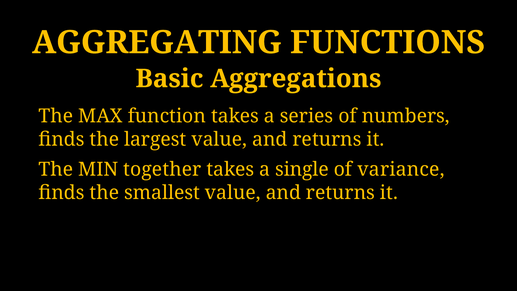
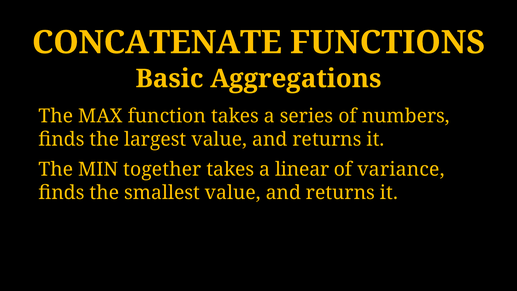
AGGREGATING: AGGREGATING -> CONCATENATE (157, 43)
single: single -> linear (302, 169)
